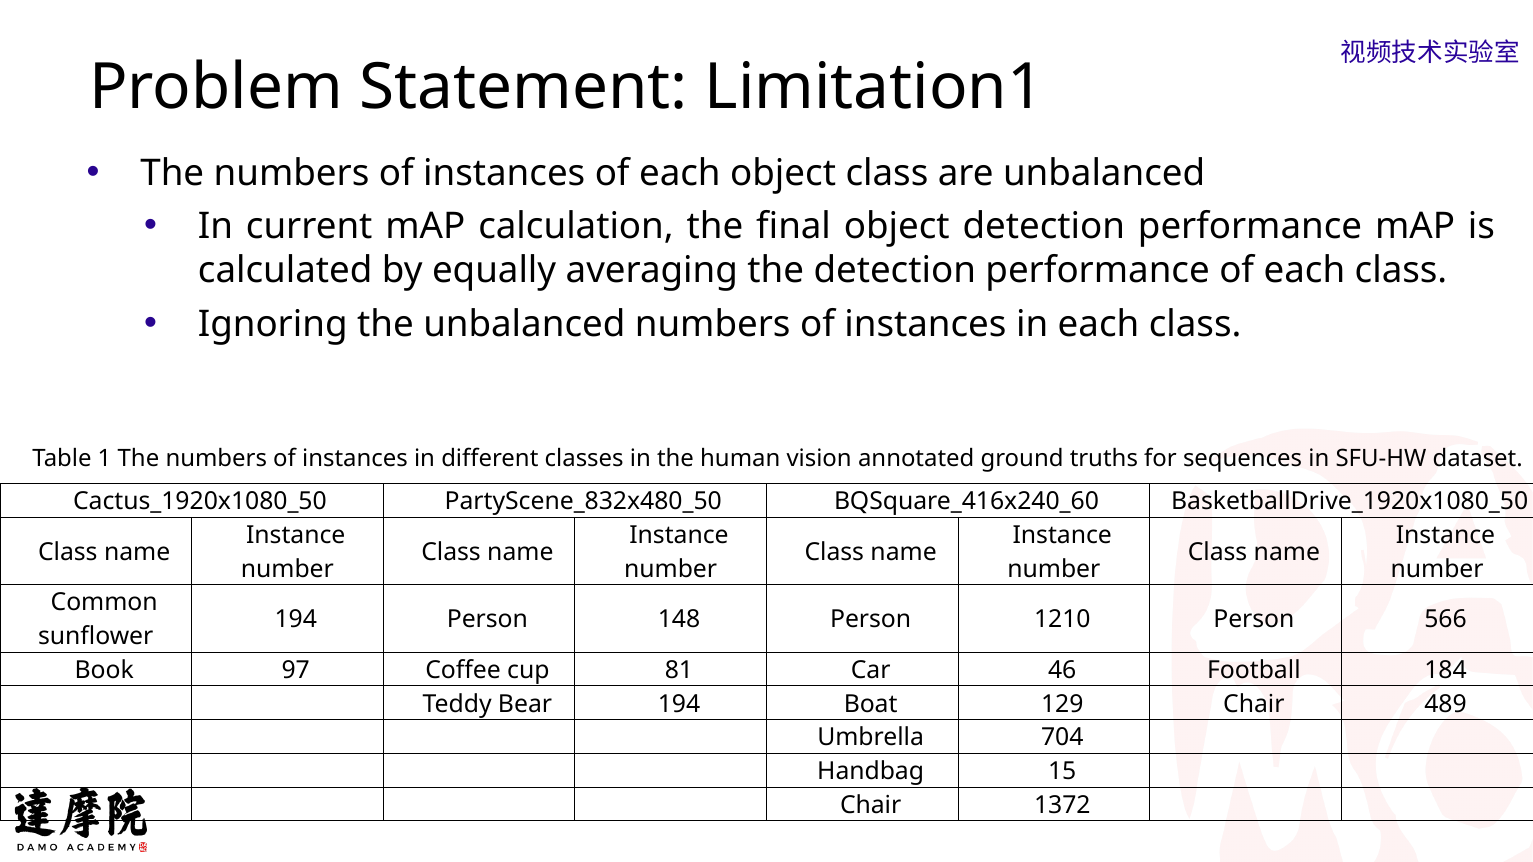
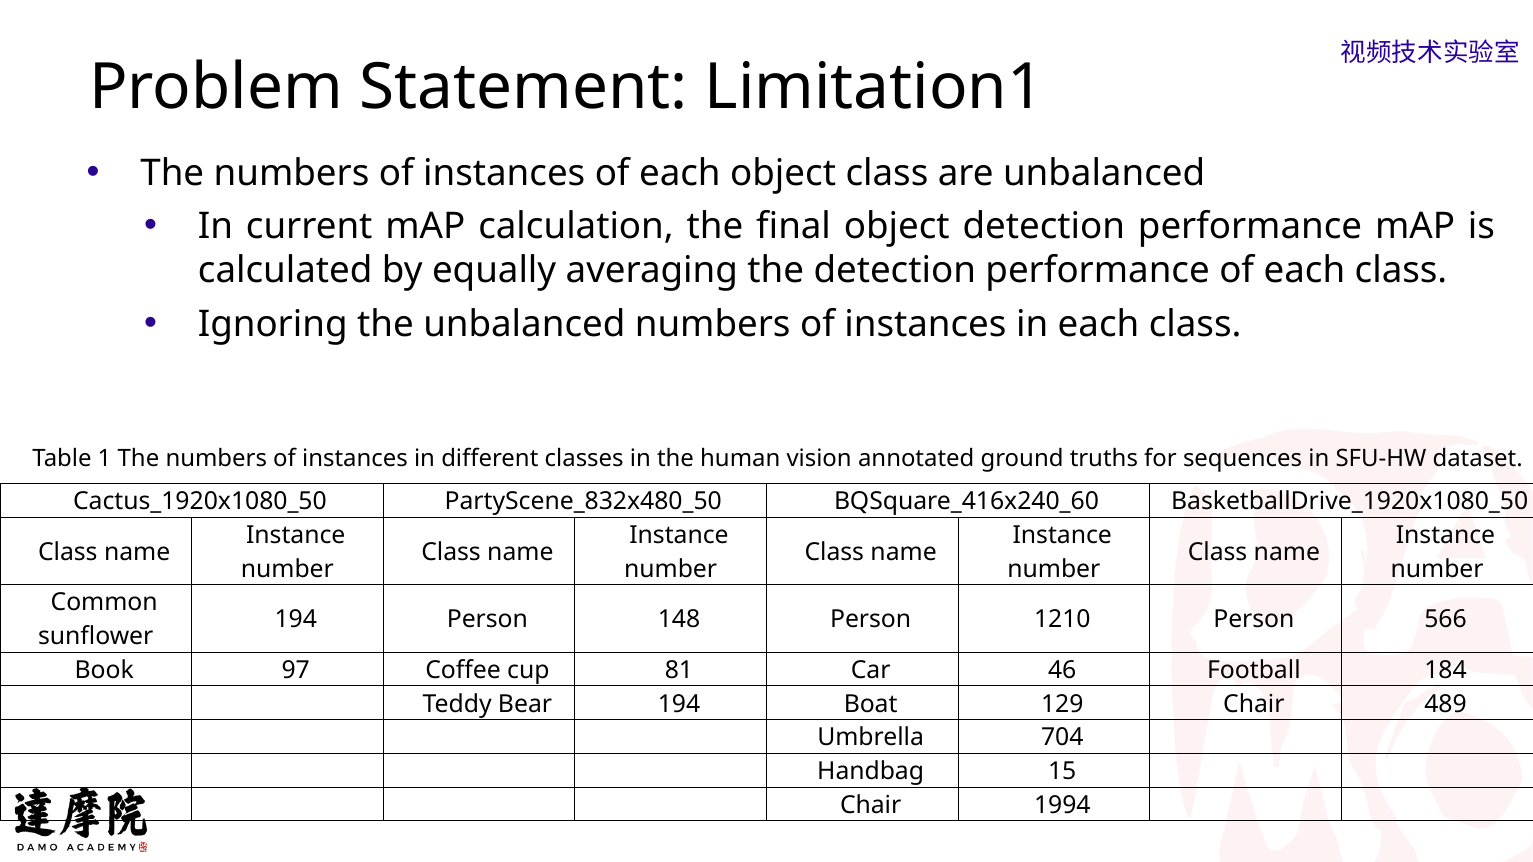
1372: 1372 -> 1994 (1062, 805)
